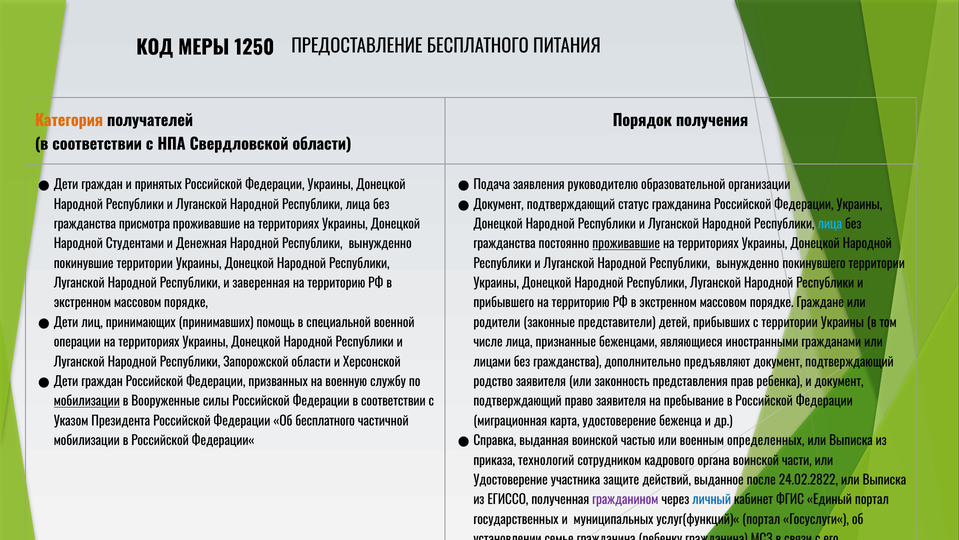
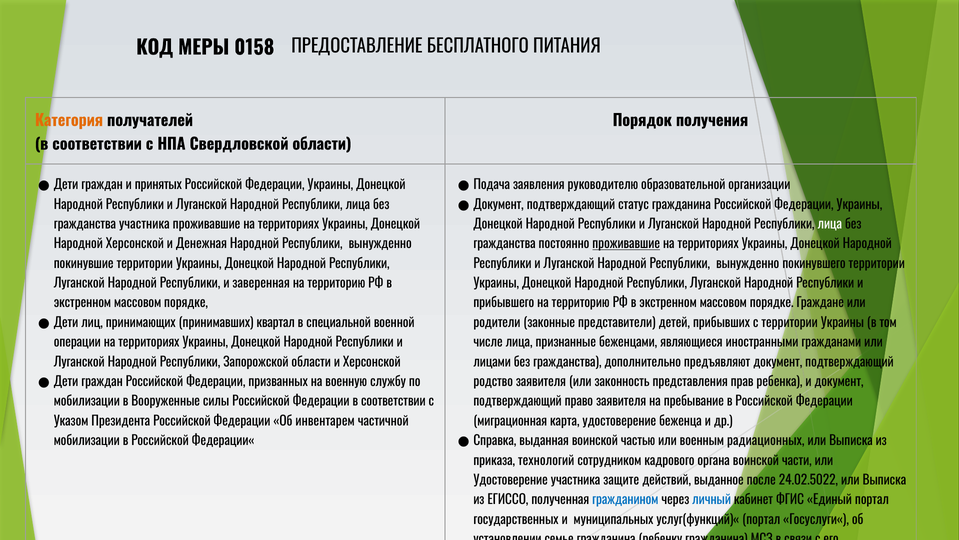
1250: 1250 -> 0158 (254, 48)
гражданства присмотра: присмотра -> участника (144, 224)
лица colour: light blue -> white (830, 224)
Народной Студентами: Студентами -> Херсонской (135, 244)
помощь: помощь -> квартал (276, 322)
мобилизации underline: present -> none (87, 401)
Об бесплатного: бесплатного -> инвентарем (325, 421)
определенных: определенных -> радиационных (766, 440)
24.02.2822: 24.02.2822 -> 24.02.5022 (808, 480)
гражданином colour: purple -> blue (625, 499)
